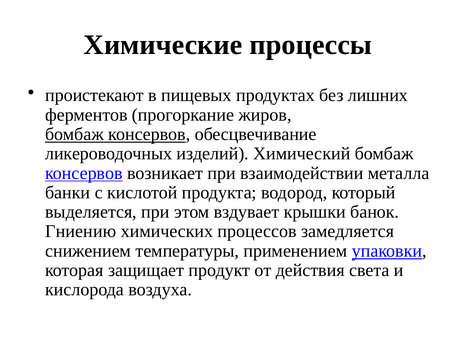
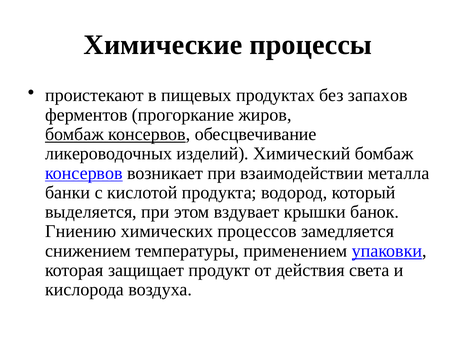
лишних: лишних -> запахов (378, 95)
